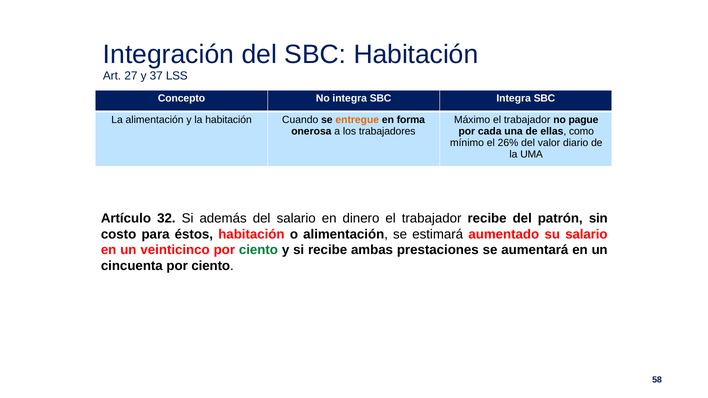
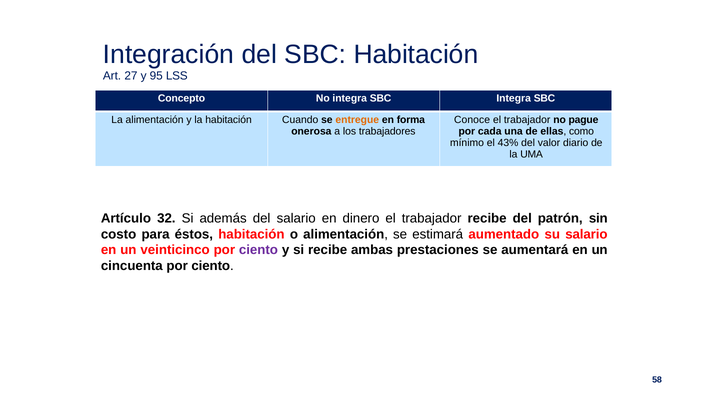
37: 37 -> 95 (156, 76)
Máximo: Máximo -> Conoce (472, 120)
26%: 26% -> 43% (508, 143)
ciento colour: green -> purple (258, 250)
